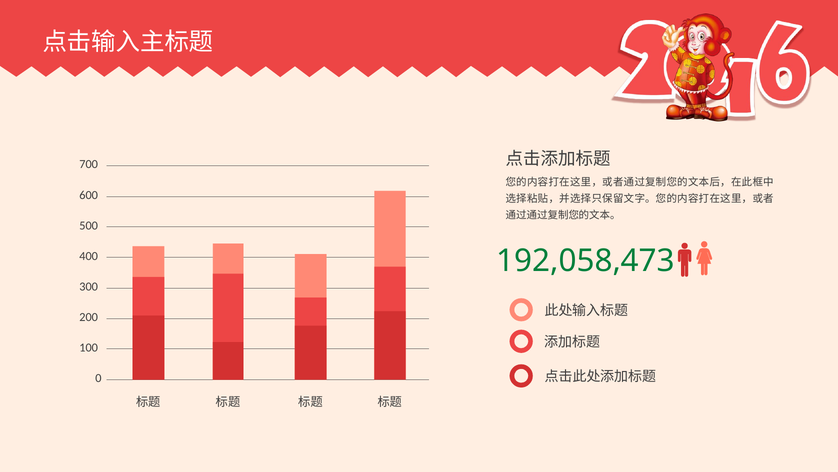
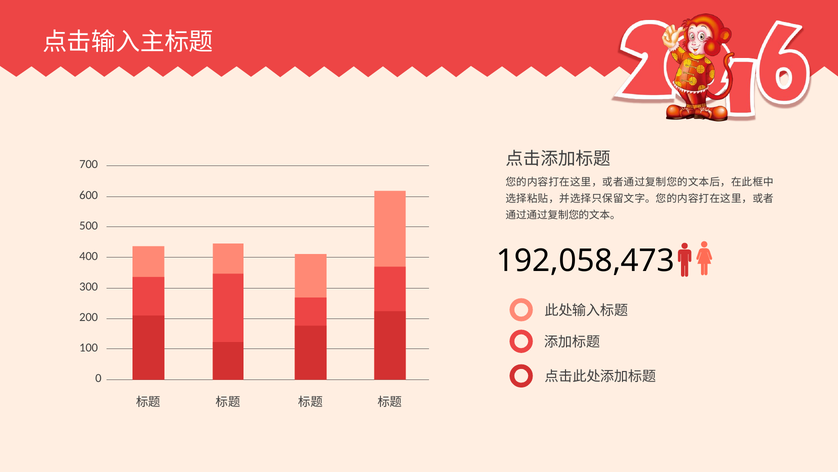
192,058,473 colour: green -> black (586, 260)
